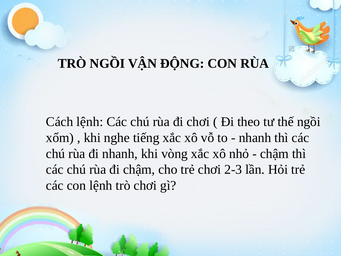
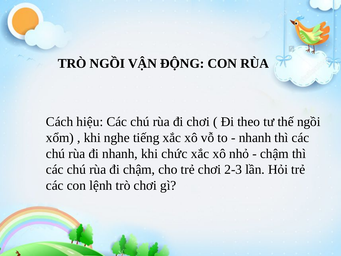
Cách lệnh: lệnh -> hiệu (90, 122)
vòng: vòng -> chức (174, 153)
